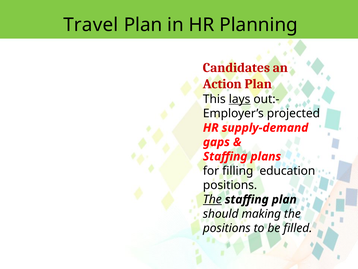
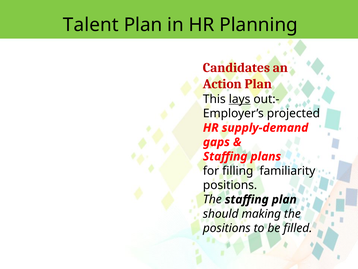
Travel: Travel -> Talent (91, 25)
education: education -> familiarity (287, 171)
The underline: present -> none (212, 199)
